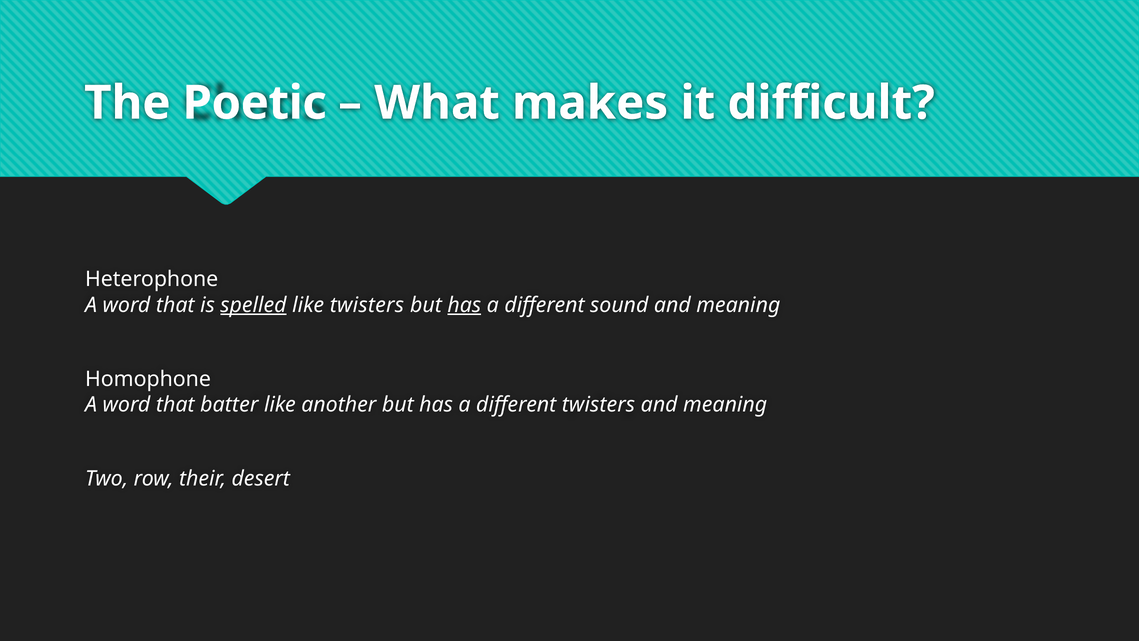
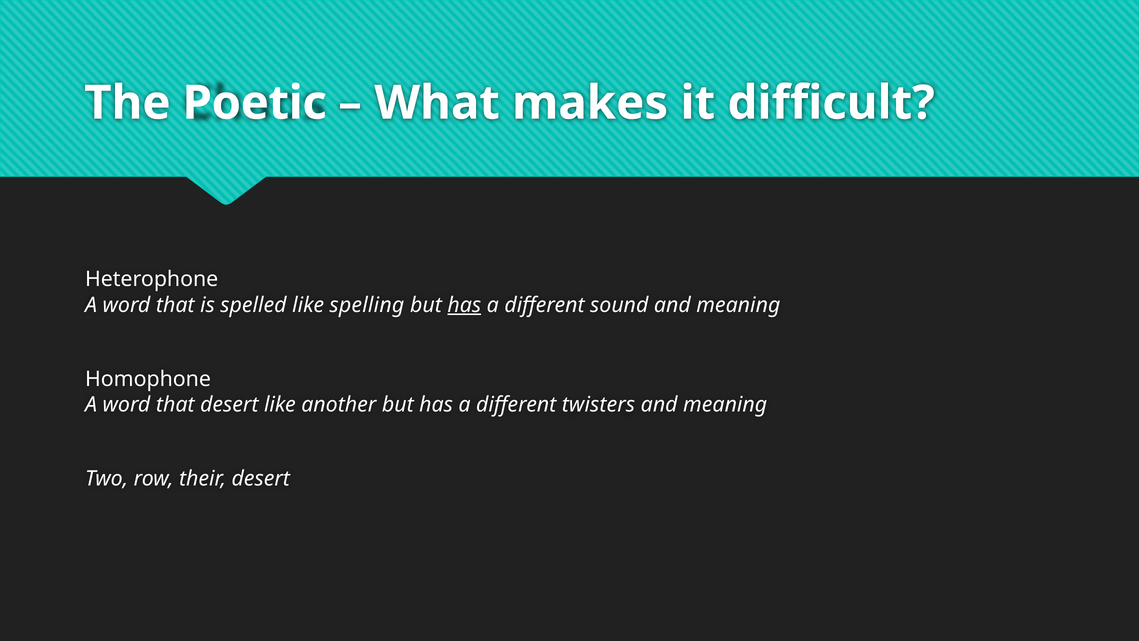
spelled underline: present -> none (253, 305)
like twisters: twisters -> spelling (367, 305)
that batter: batter -> desert (229, 405)
